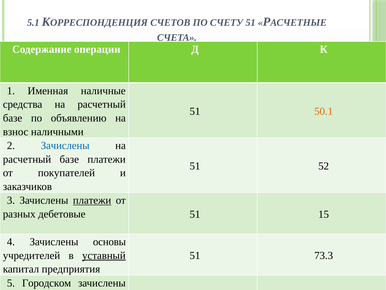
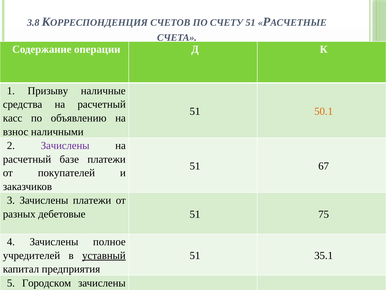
5.1: 5.1 -> 3.8 (33, 23)
Именная: Именная -> Призыву (48, 91)
базе: базе -> касс (13, 118)
Зачислены colour: blue -> purple (65, 145)
52: 52 -> 67 (324, 166)
платежи underline: present -> none (92, 200)
15: 15 -> 75 (324, 214)
основы: основы -> полное (109, 241)
73.3: 73.3 -> 35.1 (324, 255)
